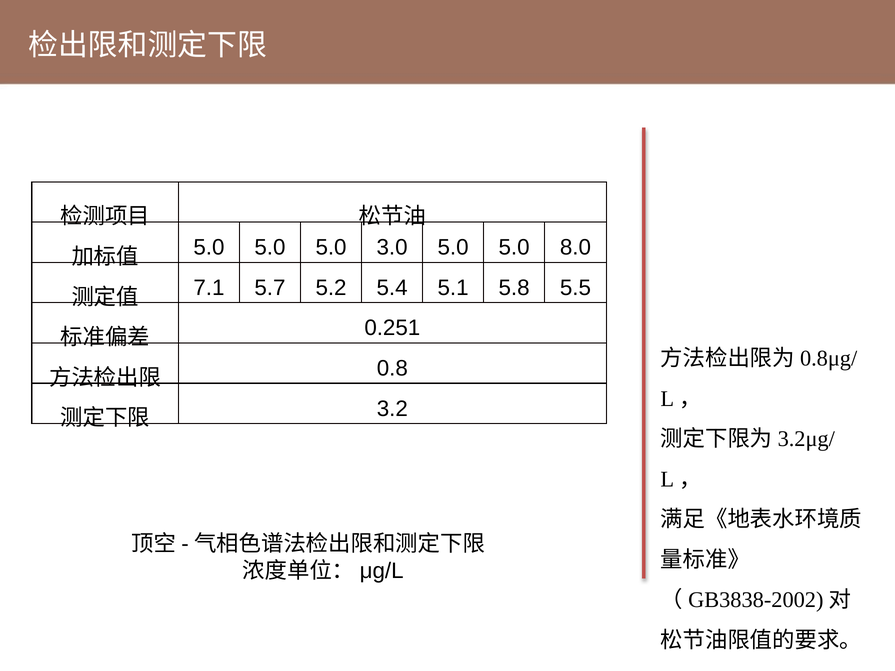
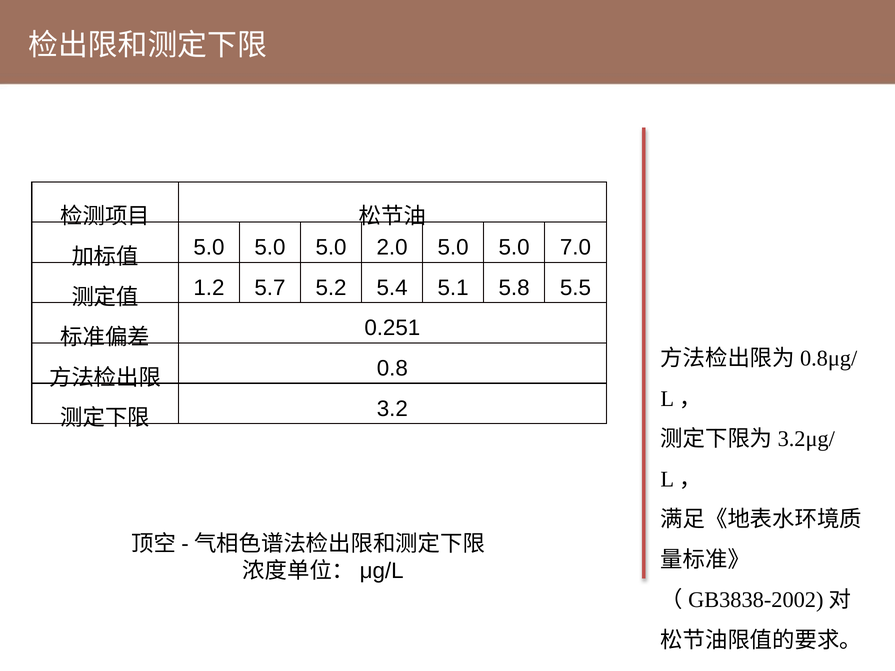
3.0: 3.0 -> 2.0 (392, 248)
8.0: 8.0 -> 7.0 (575, 248)
7.1: 7.1 -> 1.2 (209, 288)
